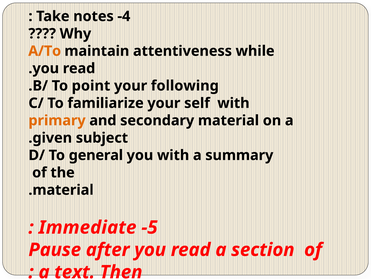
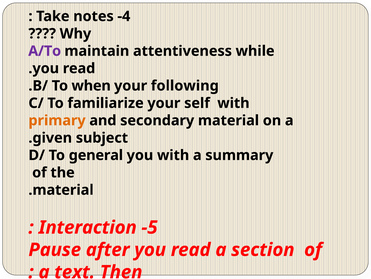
A/To colour: orange -> purple (45, 51)
point: point -> when (91, 86)
Immediate: Immediate -> Interaction (88, 227)
